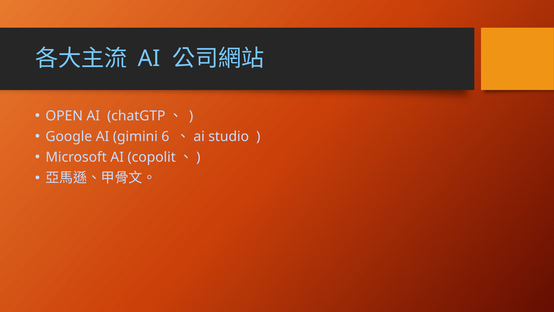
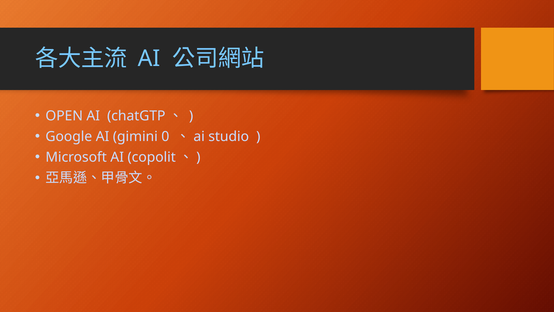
6: 6 -> 0 (165, 136)
